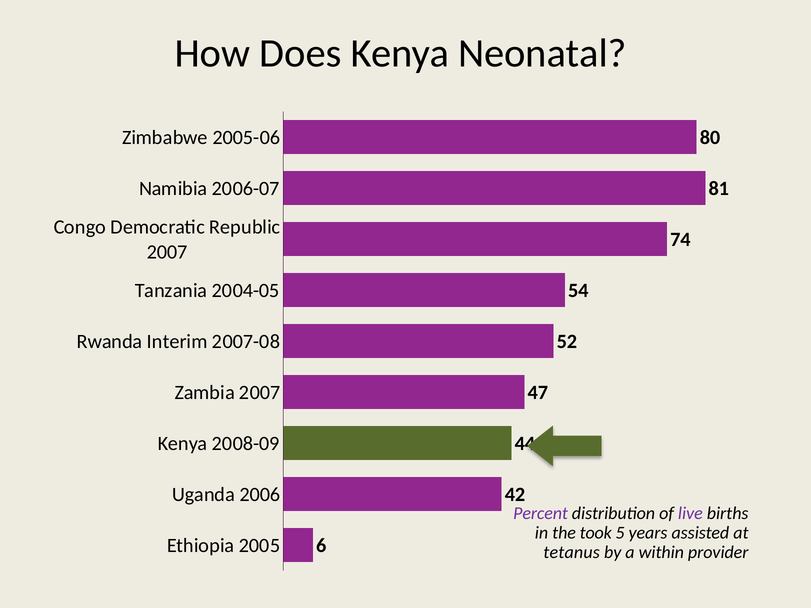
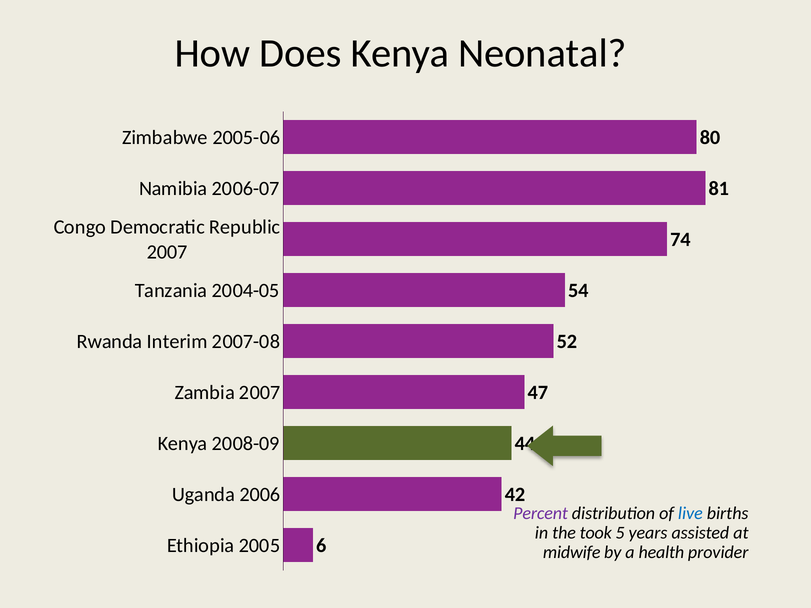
live colour: purple -> blue (690, 514)
tetanus: tetanus -> midwife (572, 553)
within: within -> health (661, 553)
